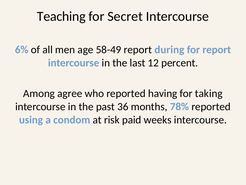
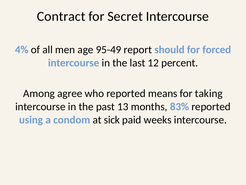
Teaching: Teaching -> Contract (61, 16)
6%: 6% -> 4% (22, 50)
58-49: 58-49 -> 95-49 (109, 50)
during: during -> should (169, 50)
for report: report -> forced (217, 50)
having: having -> means (163, 93)
36: 36 -> 13 (123, 106)
78%: 78% -> 83% (180, 106)
risk: risk -> sick (112, 120)
